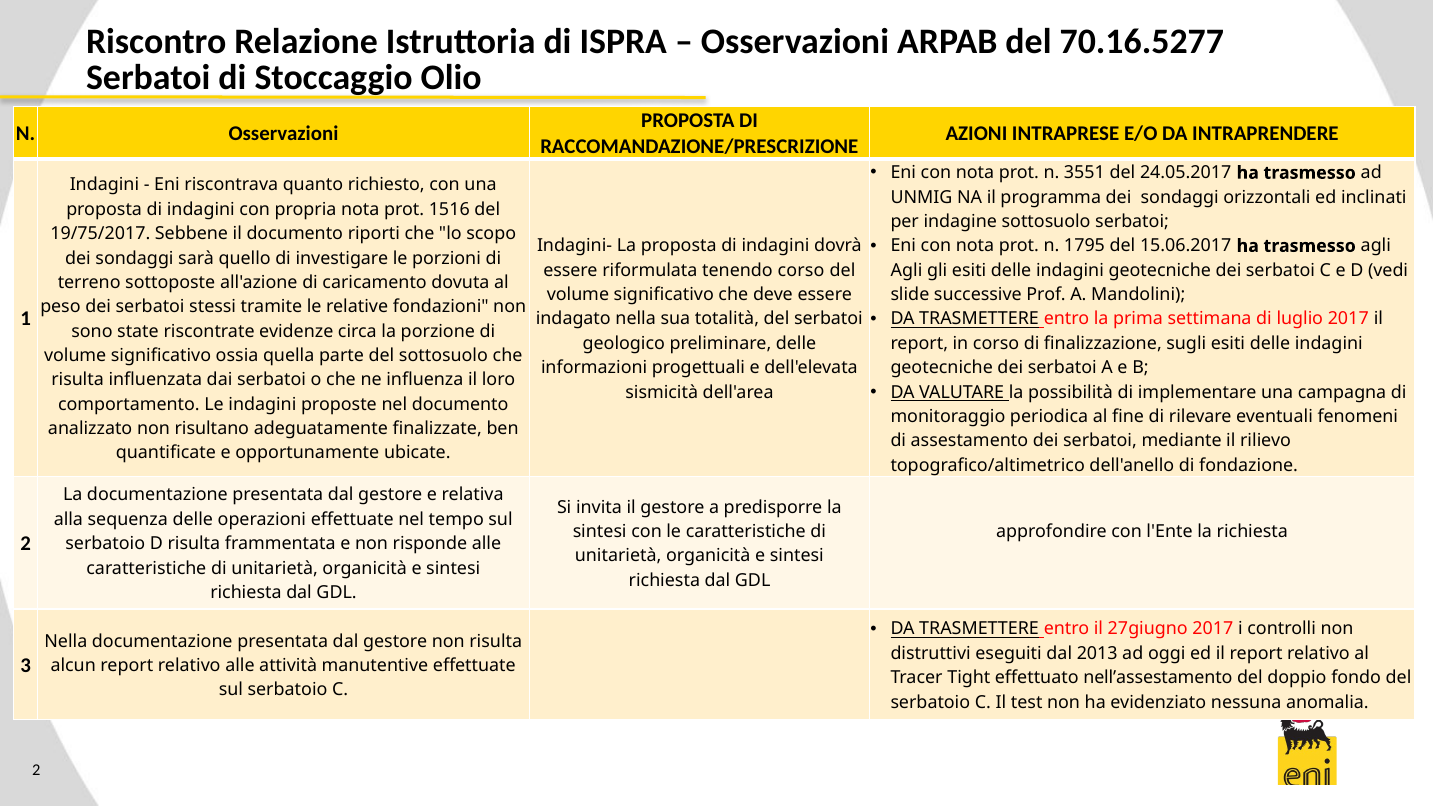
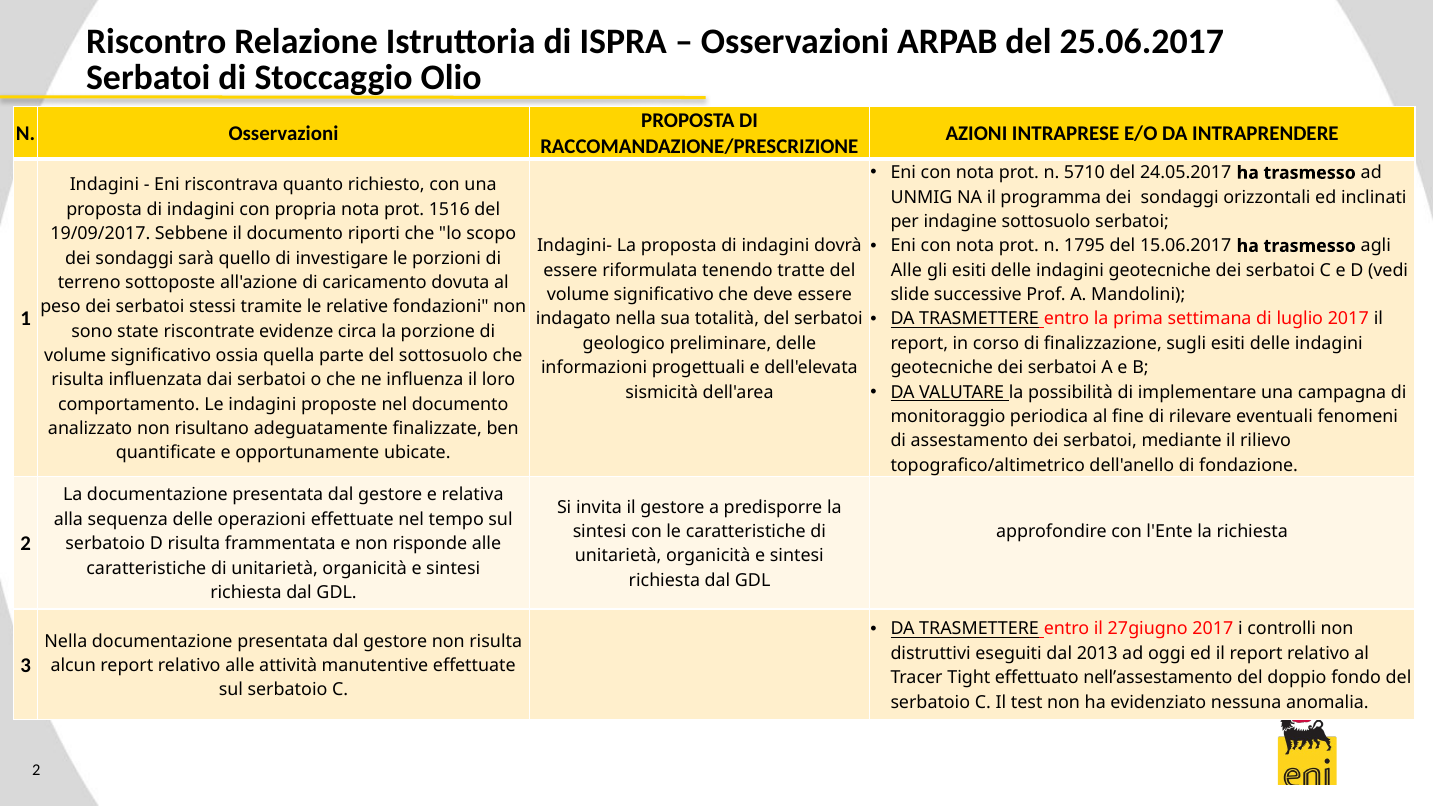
70.16.5277: 70.16.5277 -> 25.06.2017 (1142, 42)
3551: 3551 -> 5710 (1084, 173)
19/75/2017: 19/75/2017 -> 19/09/2017 (100, 234)
tenendo corso: corso -> tratte (801, 270)
Agli: Agli -> Alle (906, 270)
